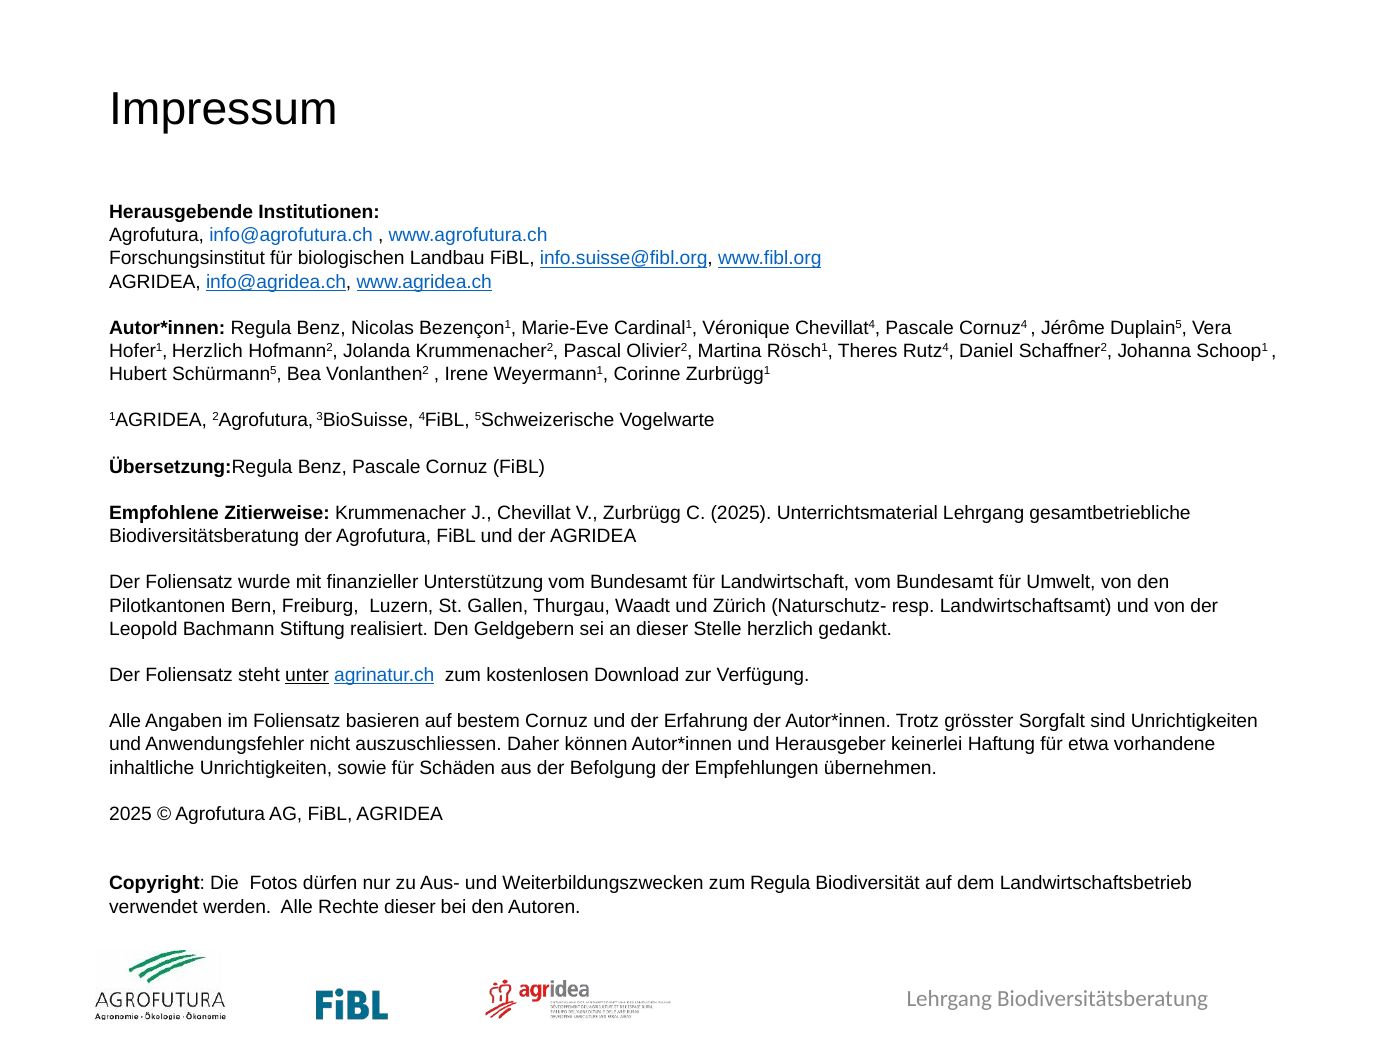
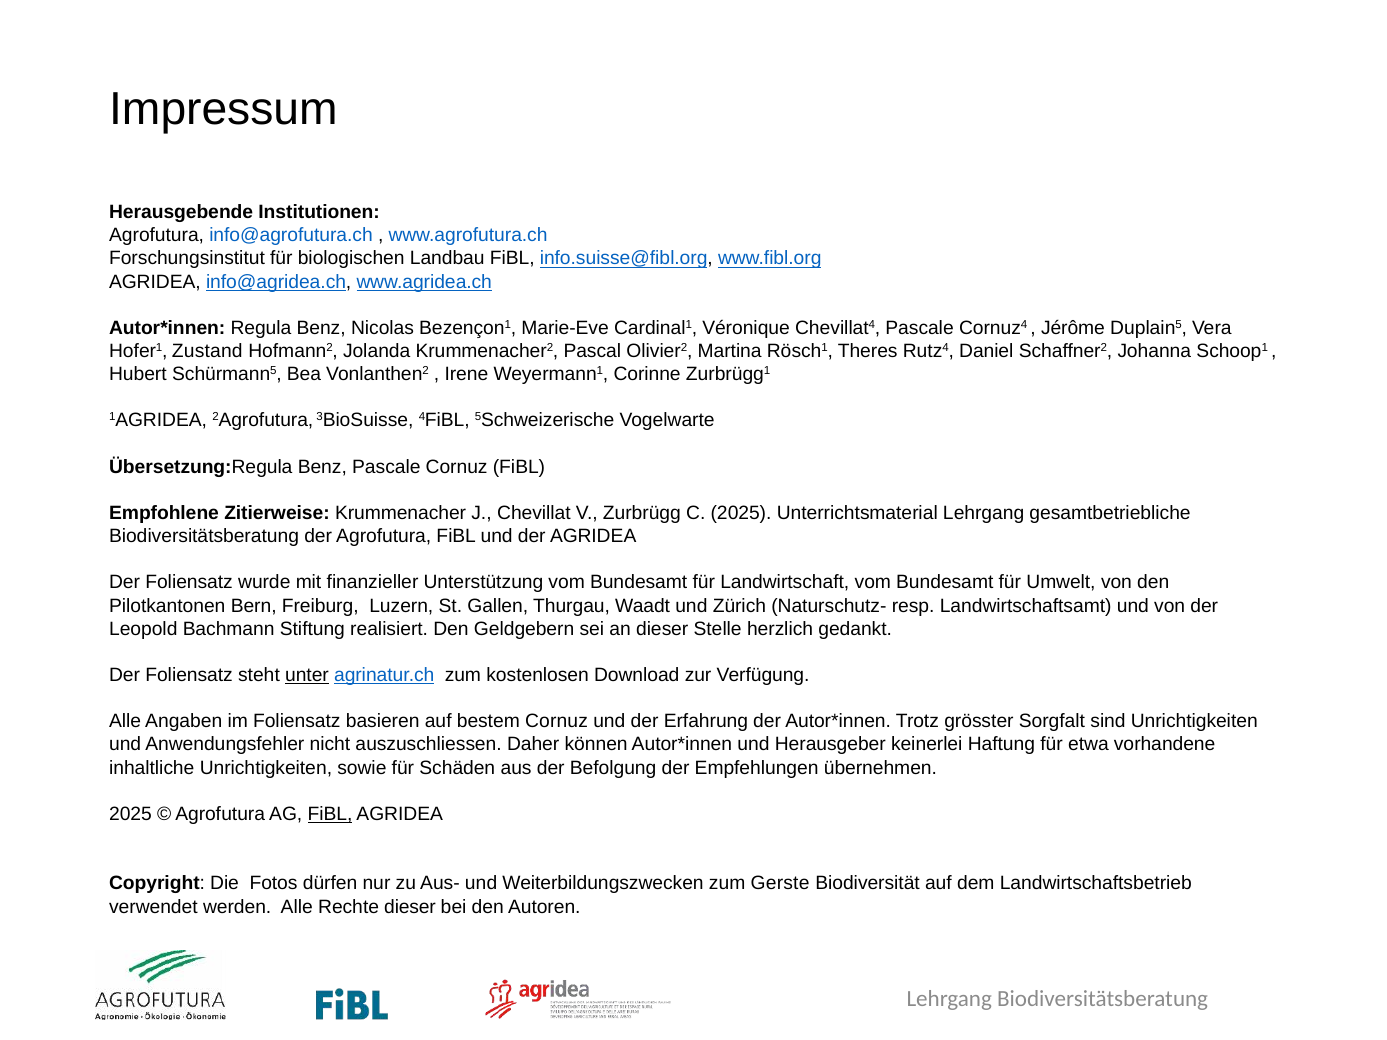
Hofer1 Herzlich: Herzlich -> Zustand (207, 351)
FiBL underline: none -> present (330, 814)
zum Regula: Regula -> Gerste (780, 884)
